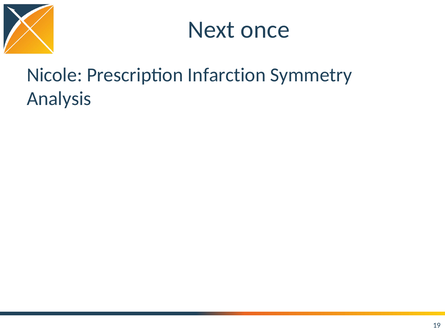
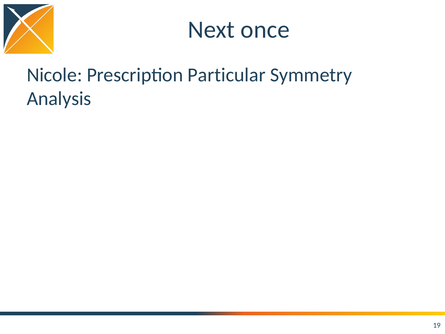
Infarction: Infarction -> Particular (227, 75)
